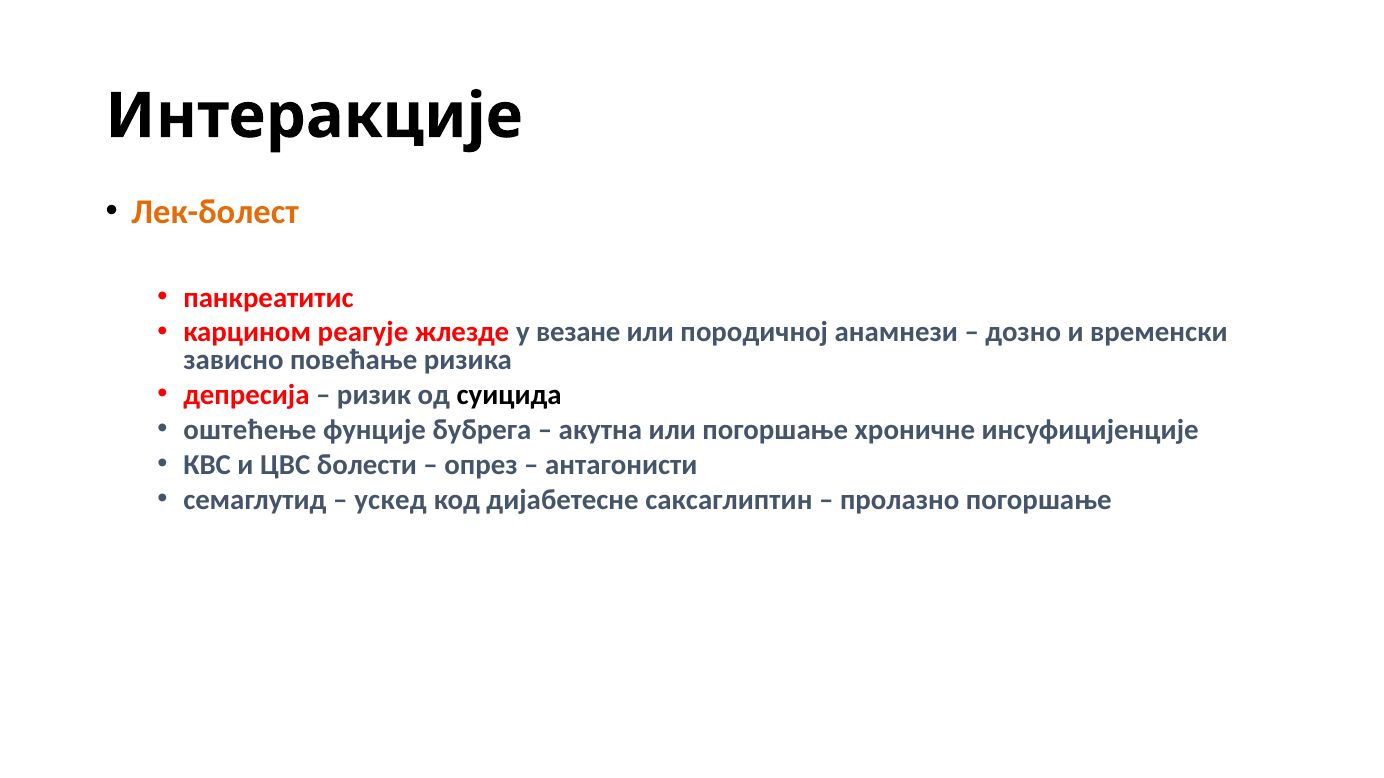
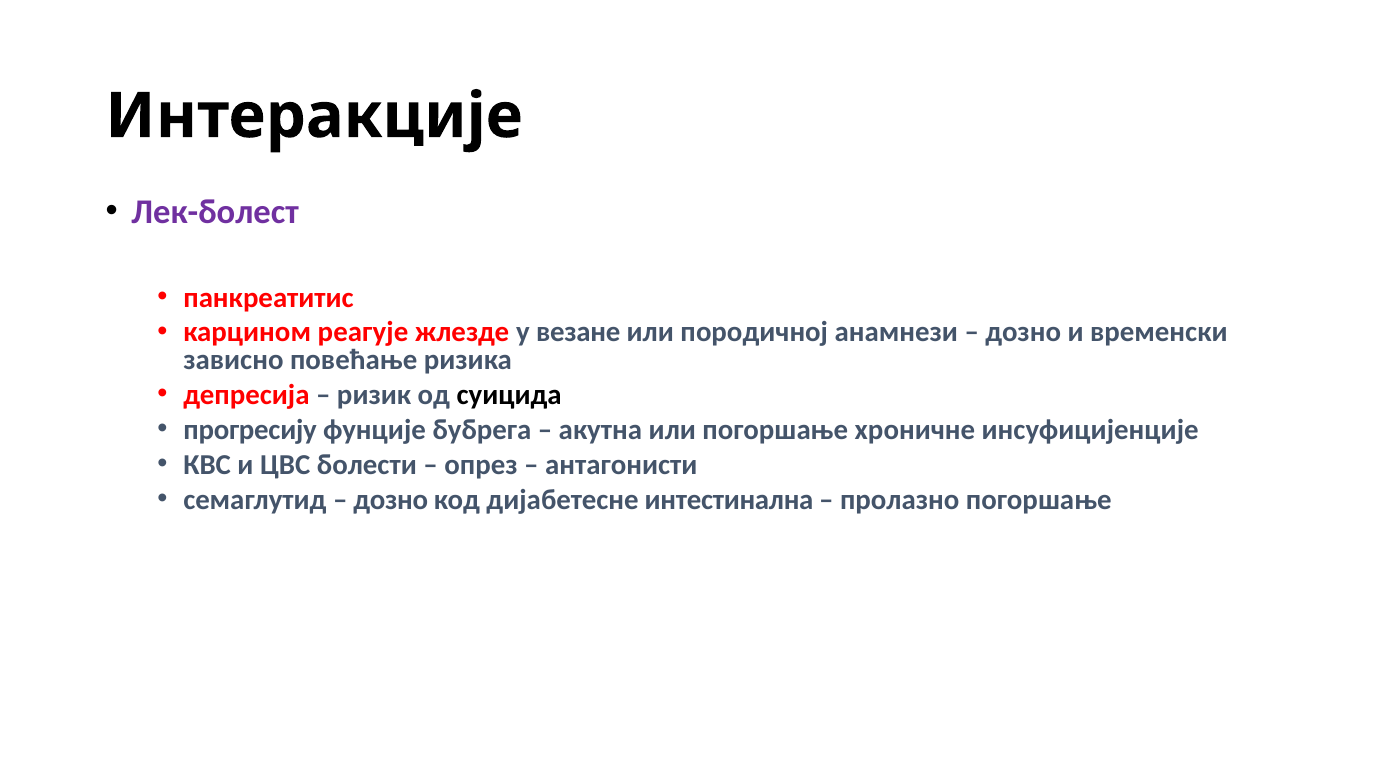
Лек-болест colour: orange -> purple (215, 212)
оштећење: оштећење -> прогресију (250, 430)
ускед: ускед -> дозно (391, 500)
саксаглиптин: саксаглиптин -> интестинална (729, 500)
